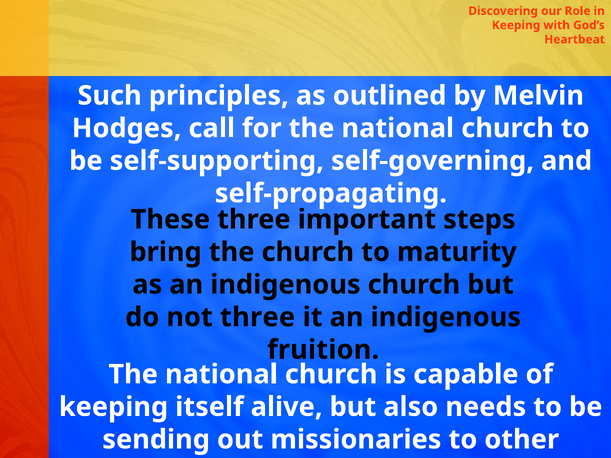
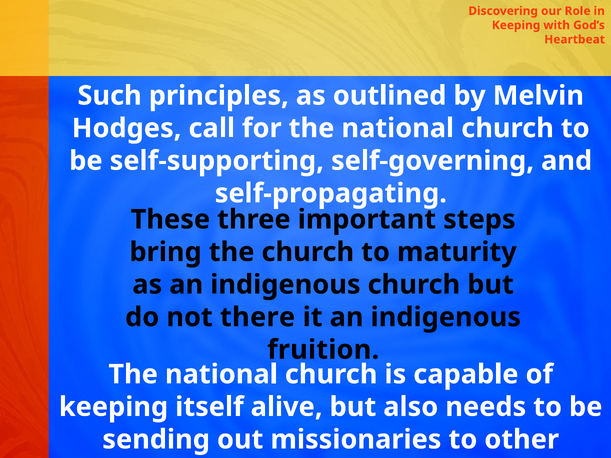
not three: three -> there (258, 317)
